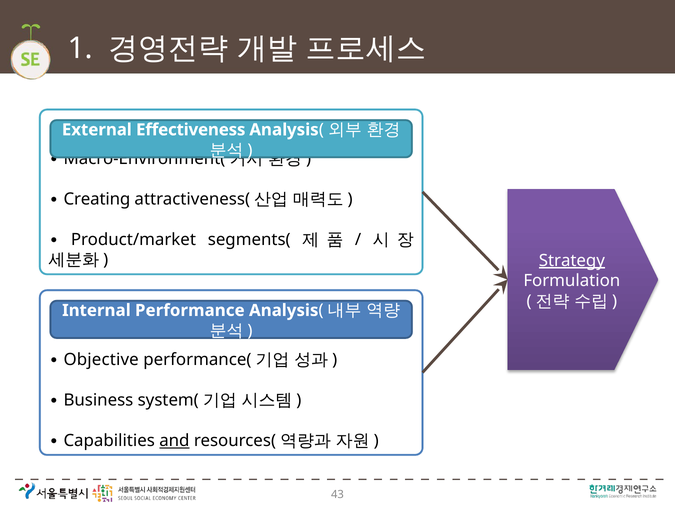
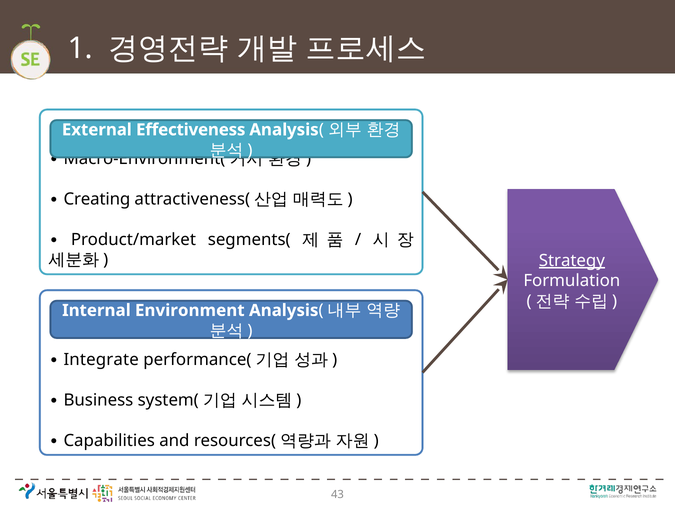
Performance: Performance -> Environment (190, 311)
Objective: Objective -> Integrate (101, 360)
and underline: present -> none (174, 441)
